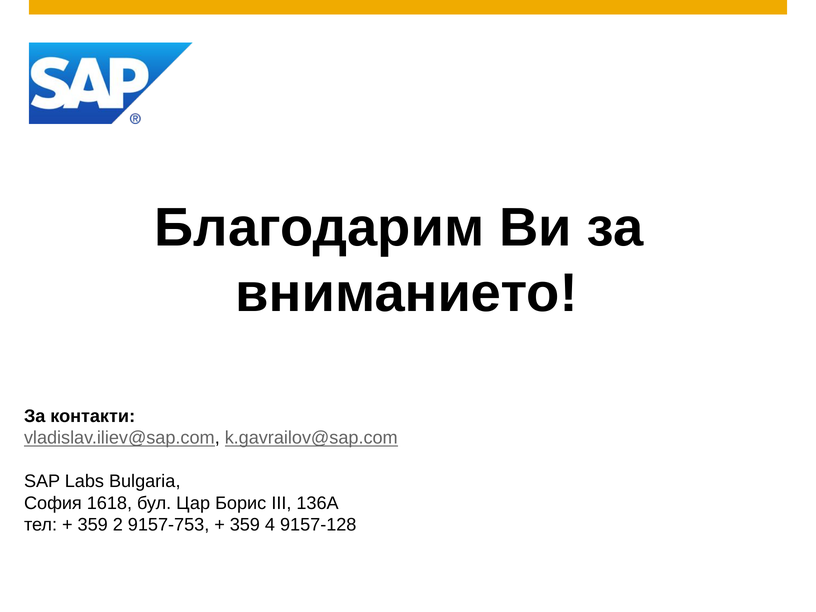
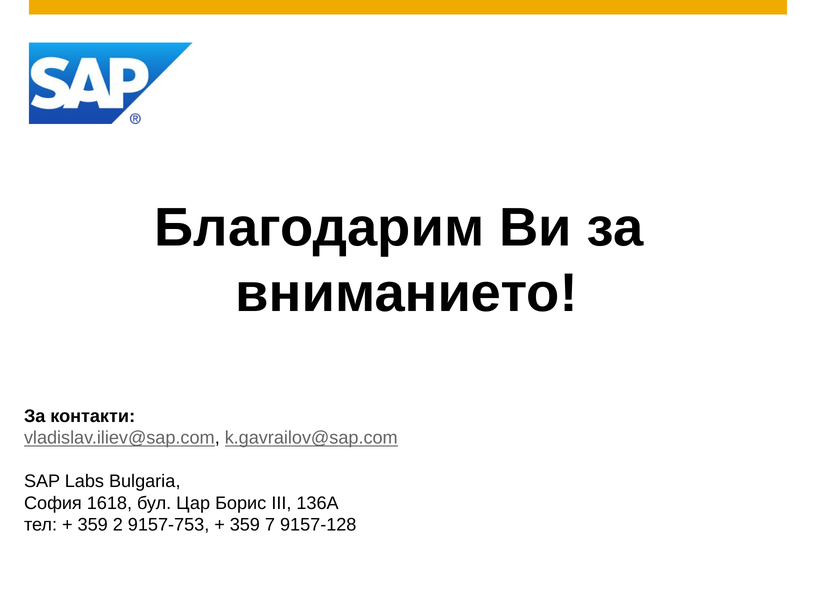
4: 4 -> 7 (270, 525)
